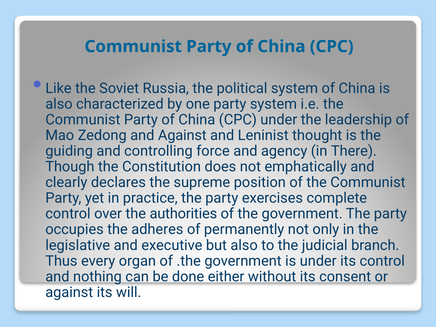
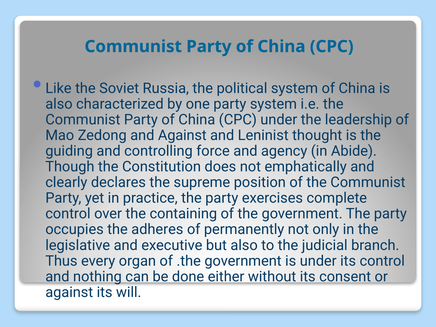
There: There -> Abide (354, 151)
authorities: authorities -> containing (183, 214)
